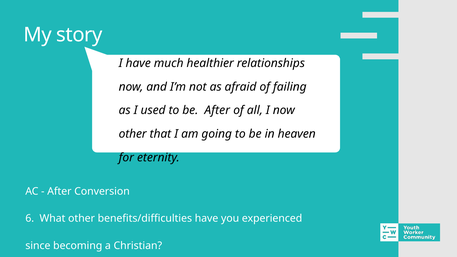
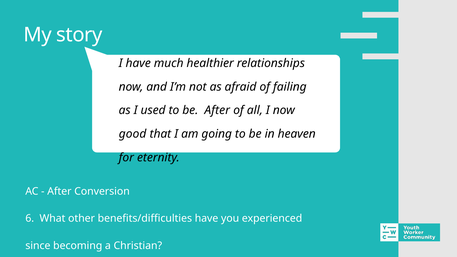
other: other -> good (133, 134)
